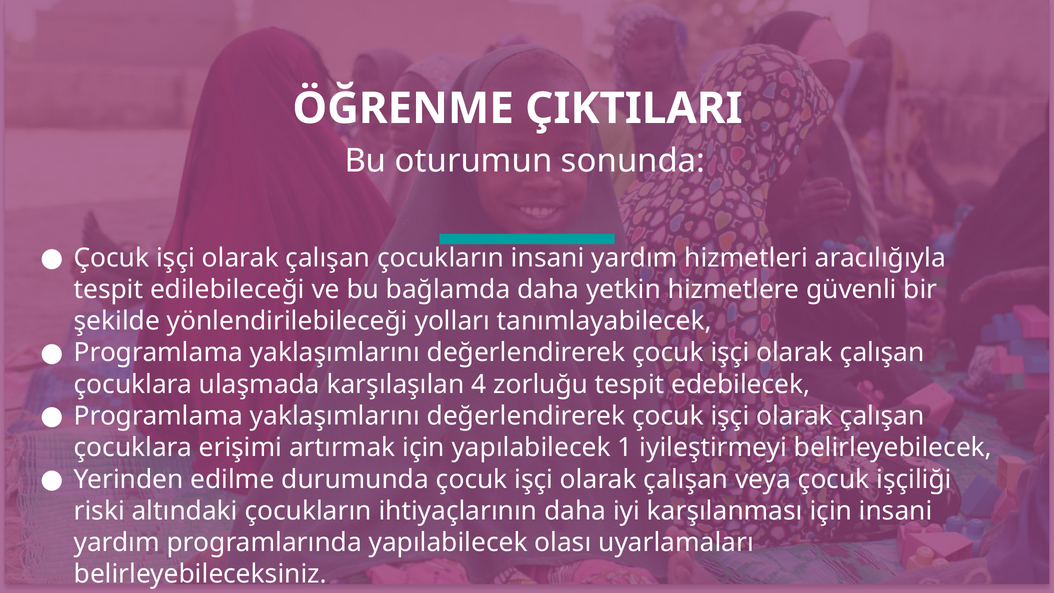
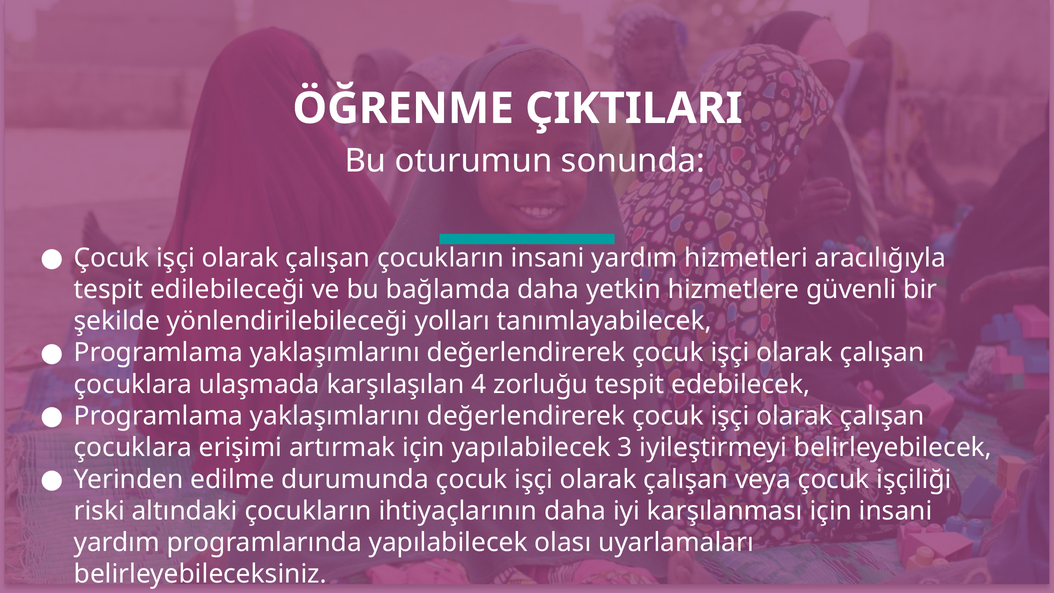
1: 1 -> 3 (625, 448)
